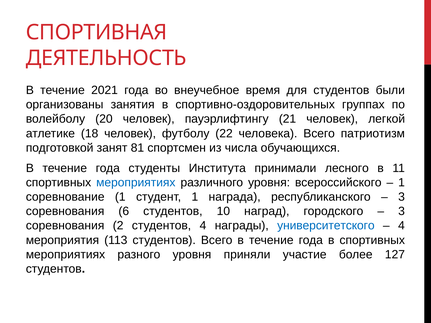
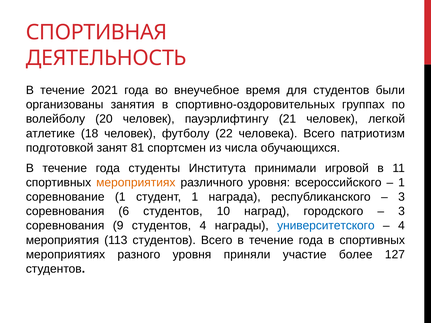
лесного: лесного -> игровой (347, 168)
мероприятиях colour: blue -> orange (136, 183)
2: 2 -> 9 (118, 226)
